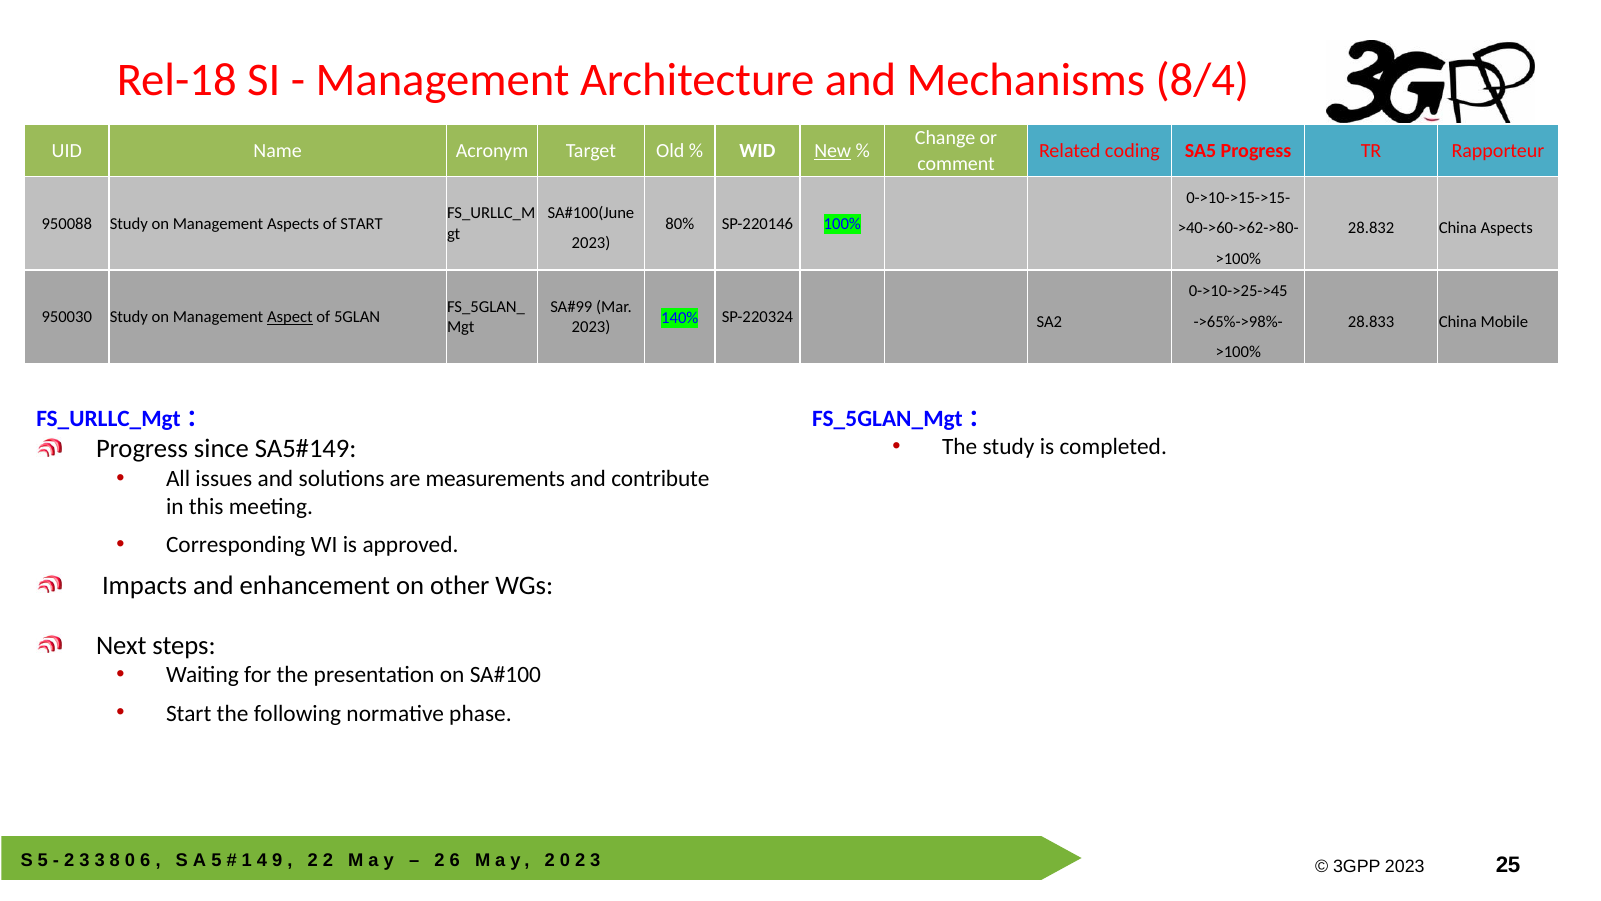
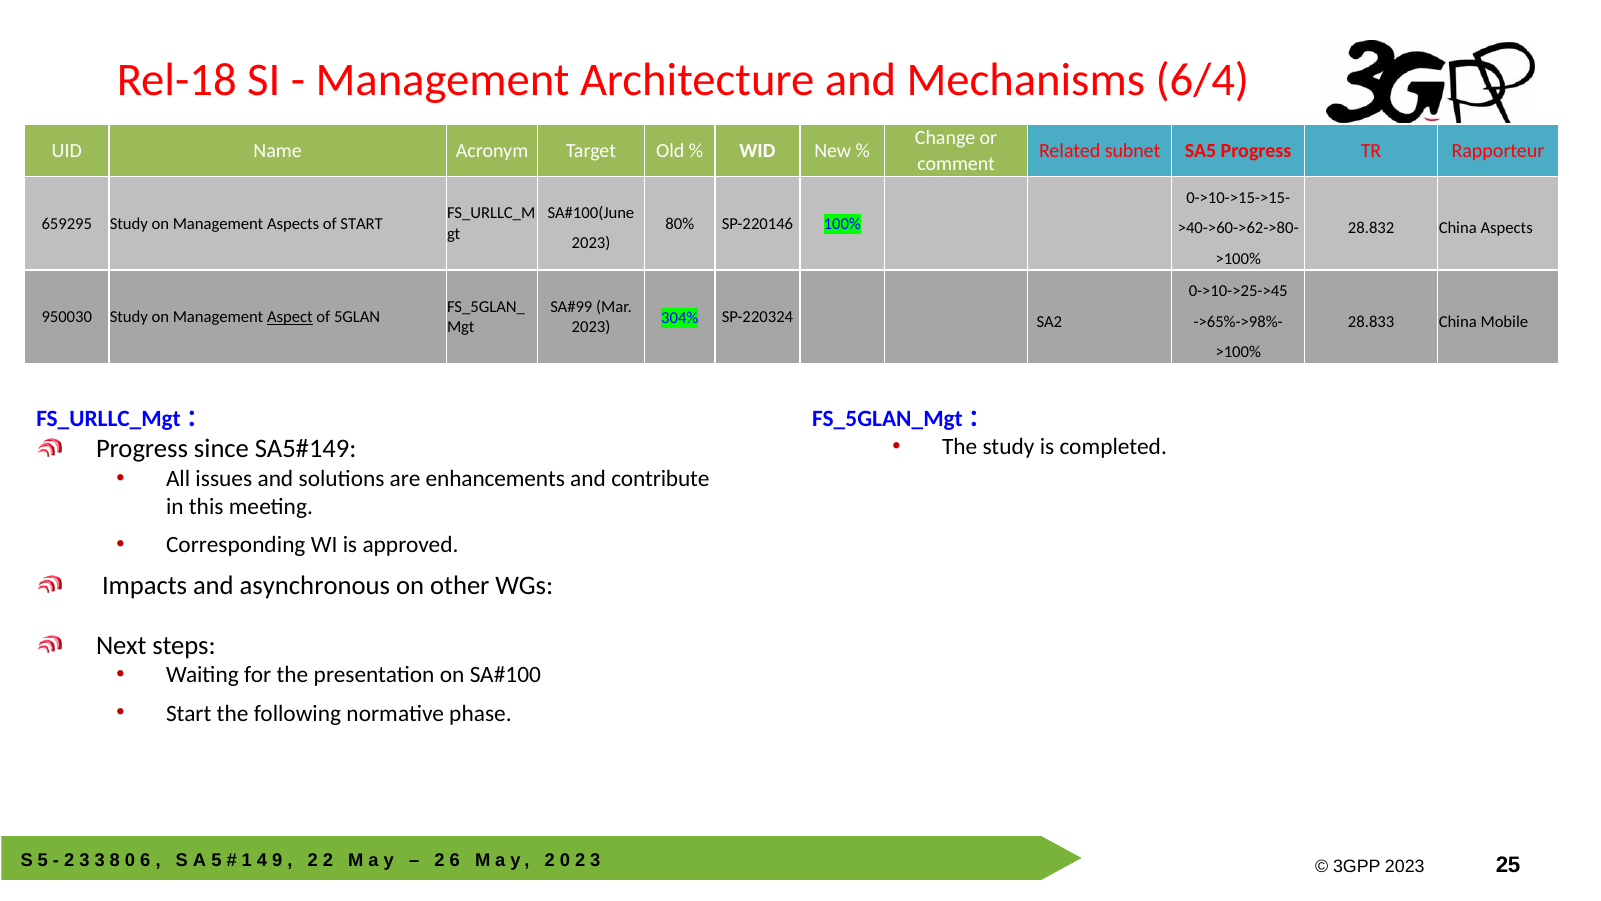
8/4: 8/4 -> 6/4 (1202, 80)
New underline: present -> none (833, 151)
coding: coding -> subnet (1133, 151)
950088: 950088 -> 659295 (67, 223)
140%: 140% -> 304% (680, 318)
measurements: measurements -> enhancements (495, 479)
enhancement: enhancement -> asynchronous (315, 585)
